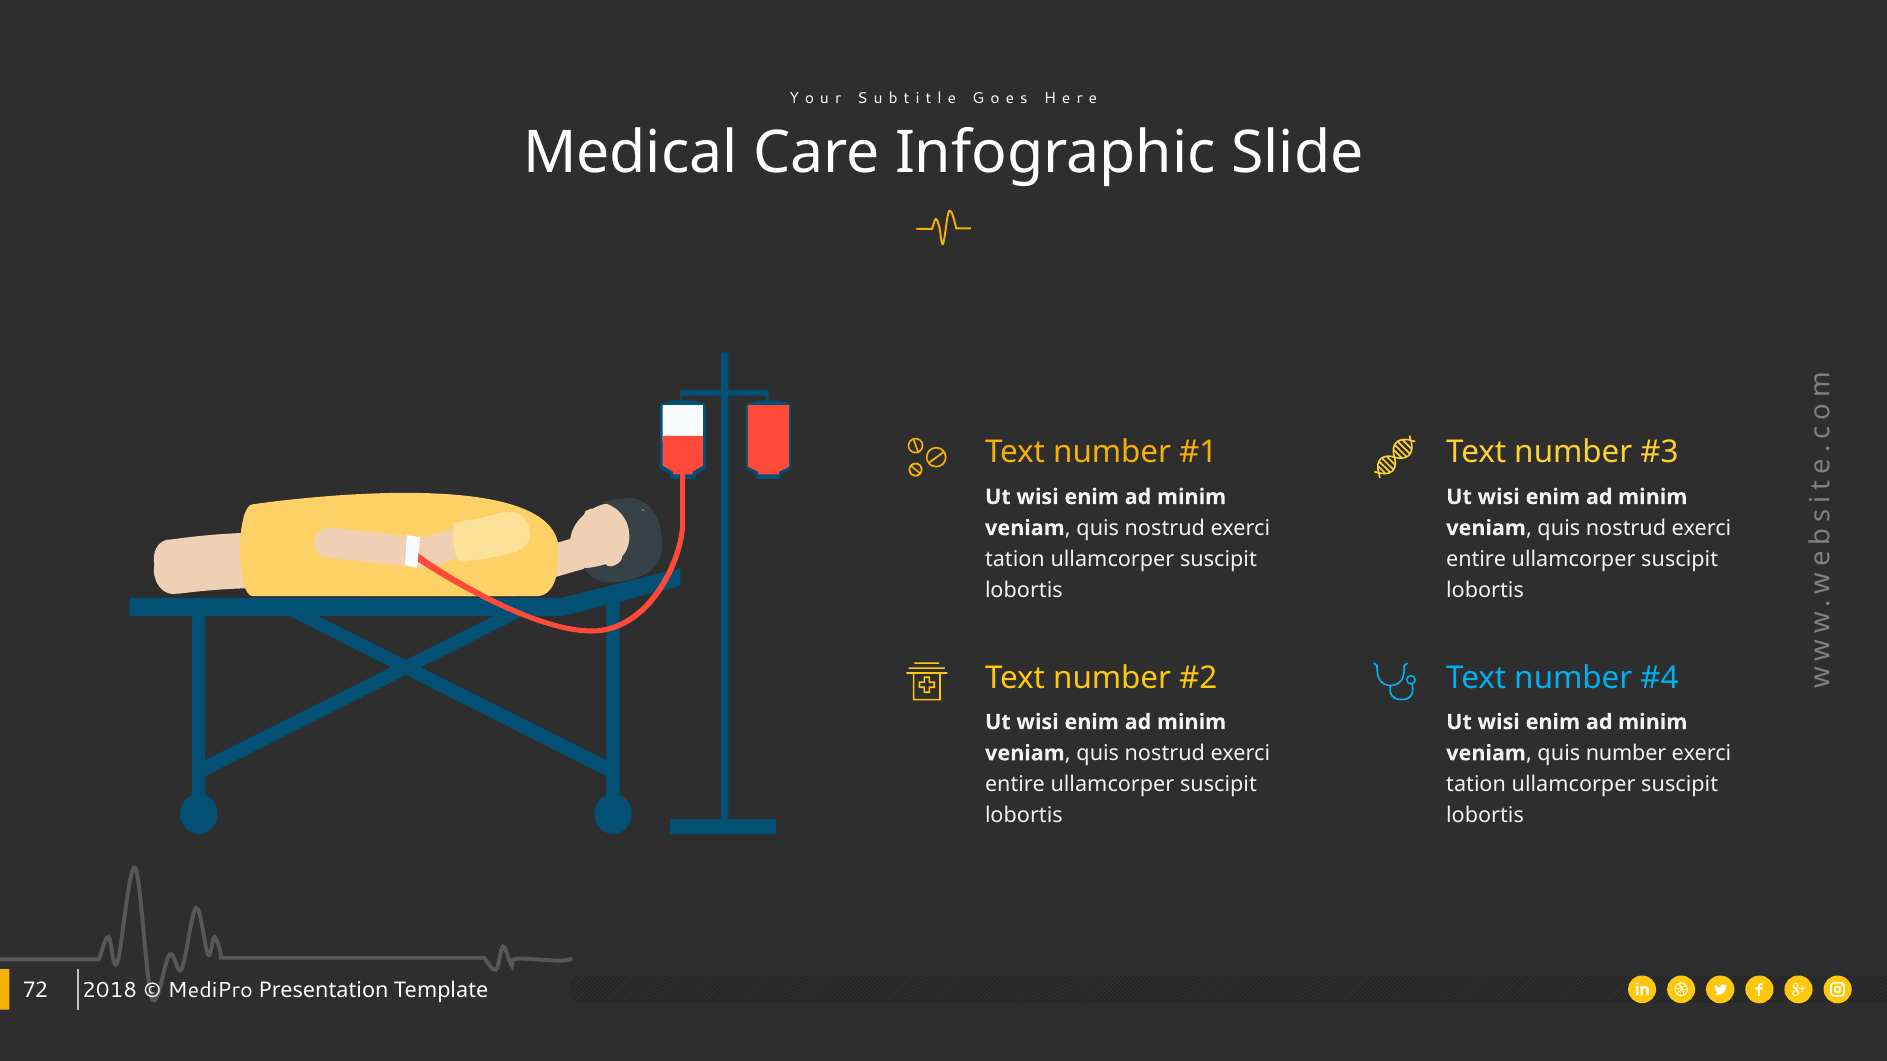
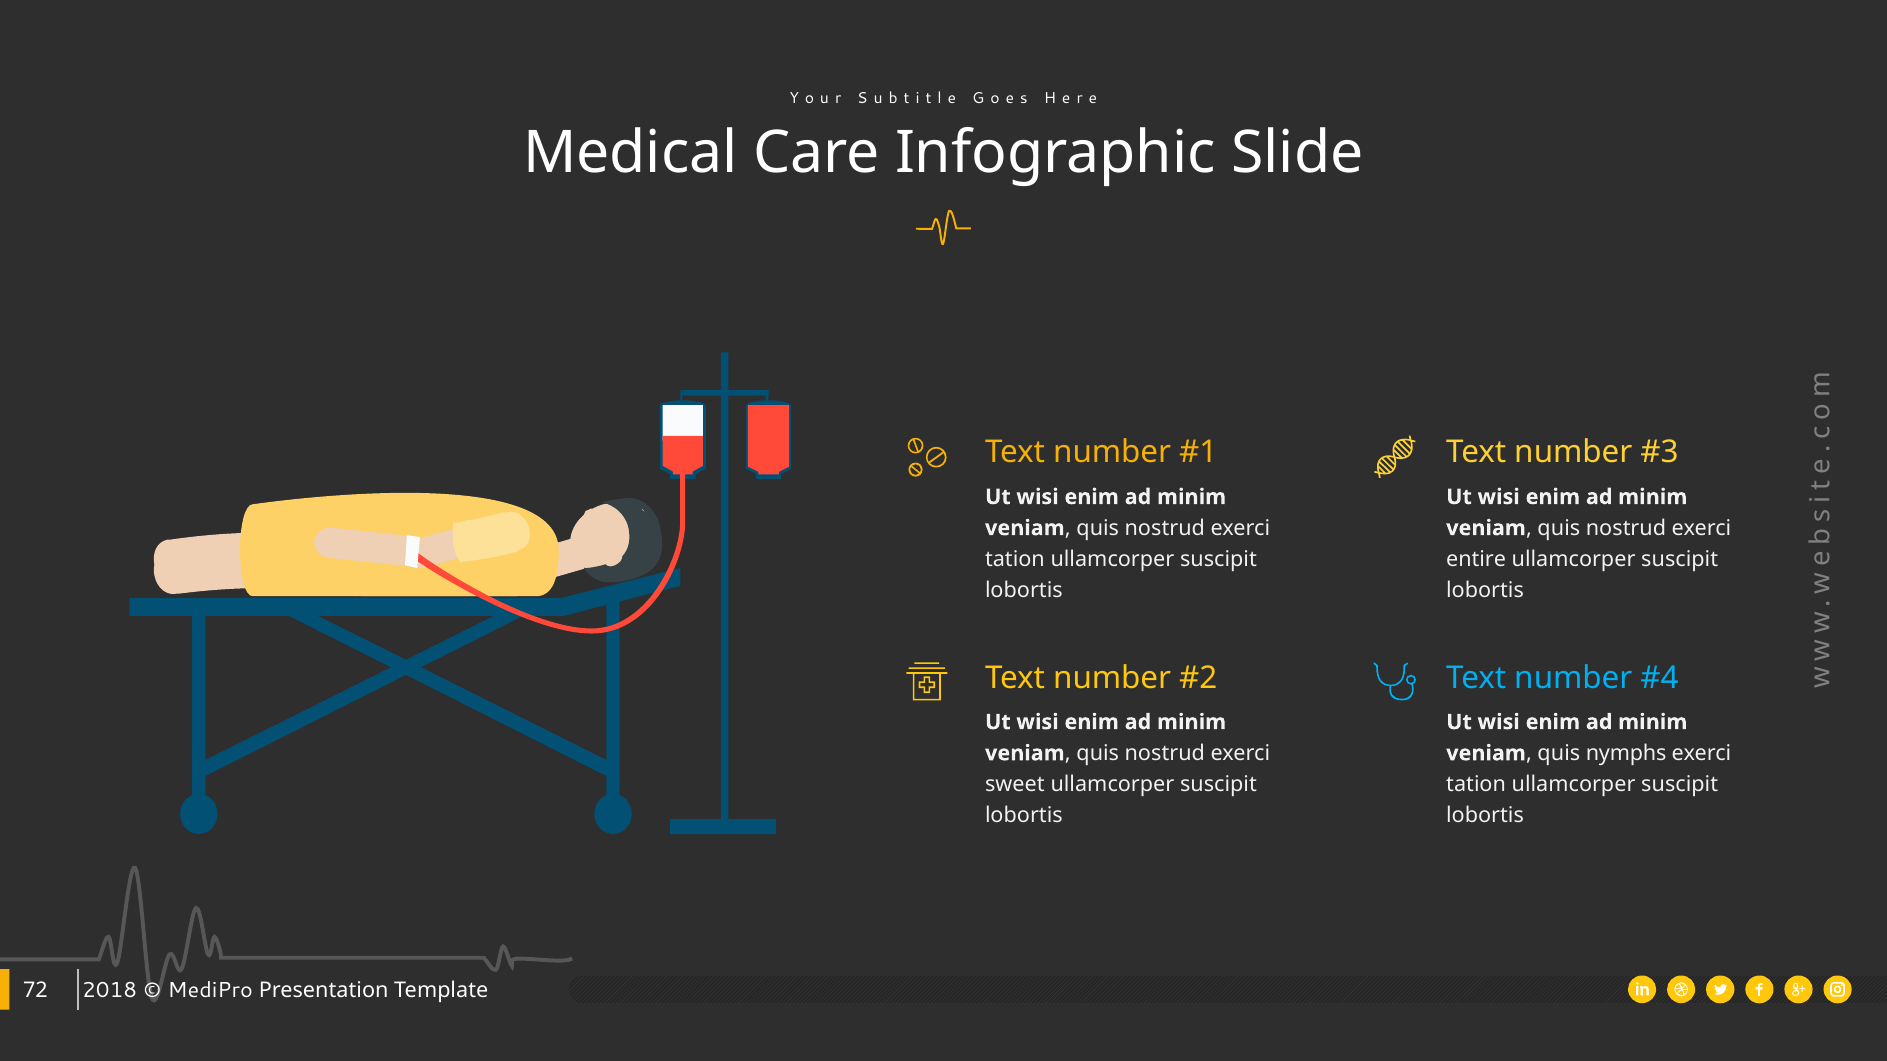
quis number: number -> nymphs (1626, 754)
entire: entire -> sweet (1015, 785)
